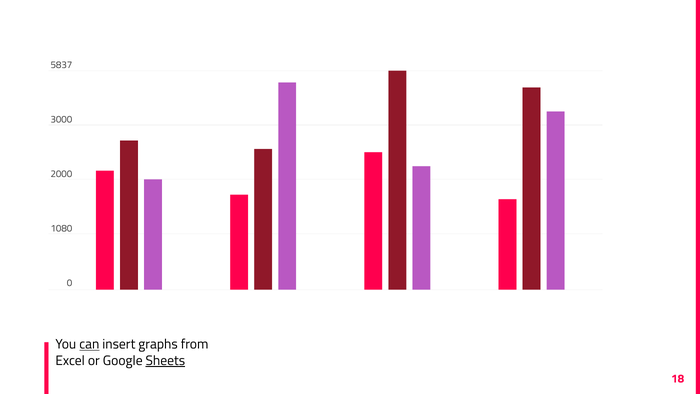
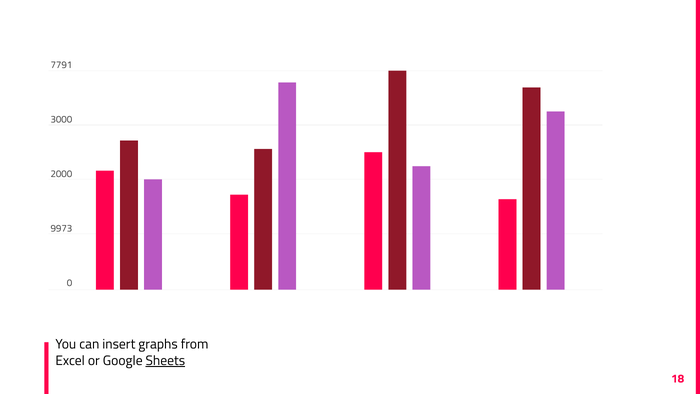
5837: 5837 -> 7791 (61, 65)
1080: 1080 -> 9973 (61, 228)
can underline: present -> none (89, 344)
